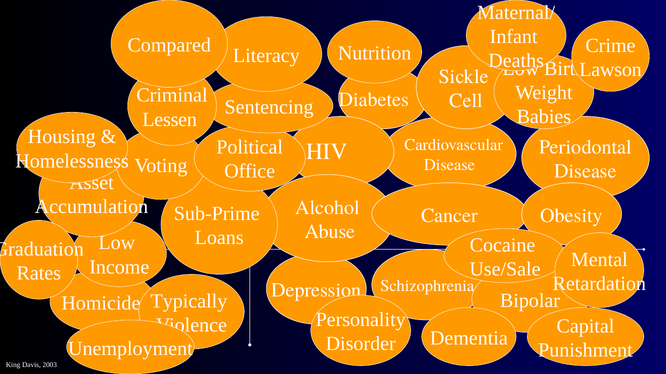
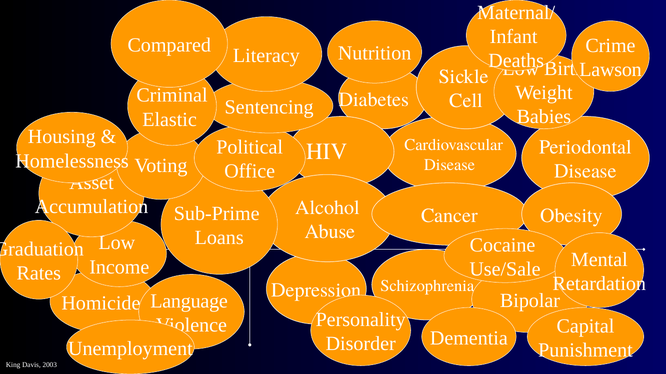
Lessen: Lessen -> Elastic (170, 119)
Typically: Typically -> Language (189, 301)
